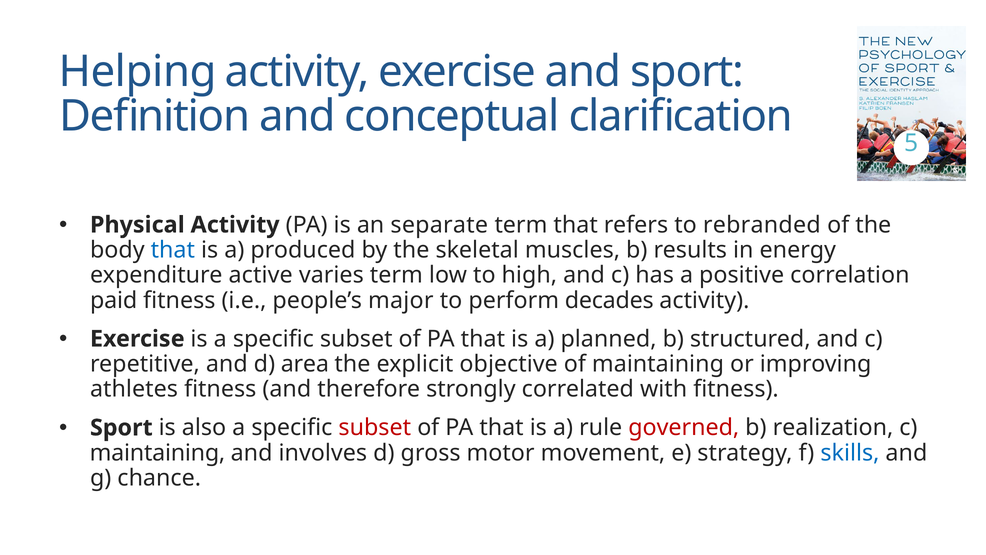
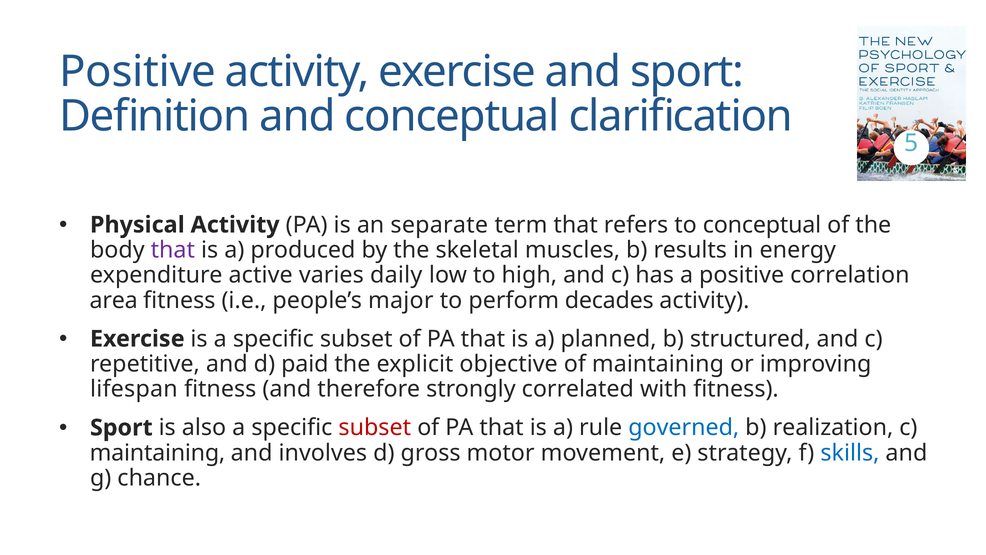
Helping: Helping -> Positive (138, 72)
to rebranded: rebranded -> conceptual (762, 225)
that colour: blue -> purple (173, 250)
varies term: term -> daily (396, 275)
paid: paid -> area (114, 300)
area: area -> paid (305, 364)
athletes: athletes -> lifespan (134, 389)
governed colour: red -> blue (684, 427)
